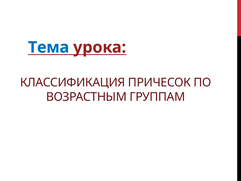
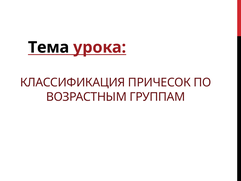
Тема colour: blue -> black (49, 47)
